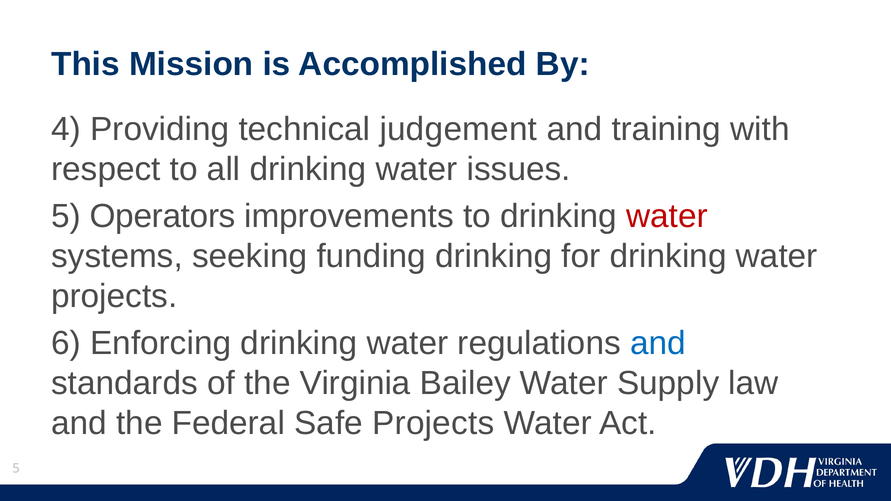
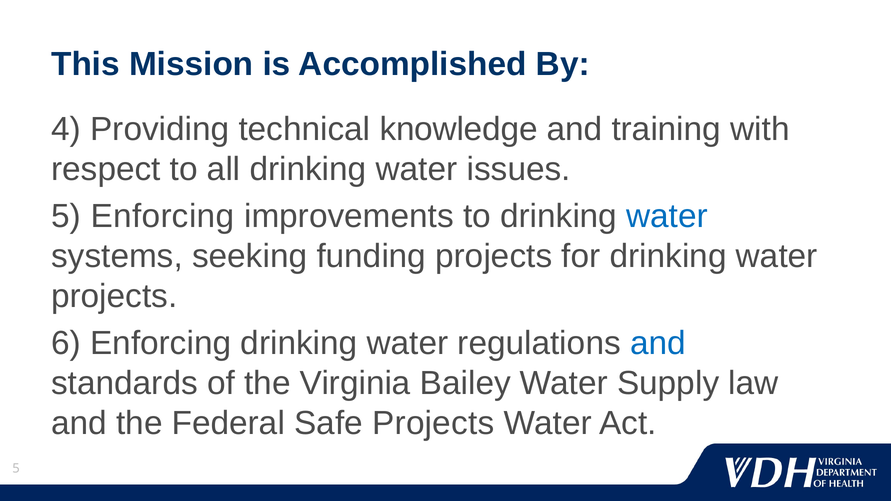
judgement: judgement -> knowledge (459, 129)
5 Operators: Operators -> Enforcing (162, 216)
water colour: red -> blue (667, 216)
funding drinking: drinking -> projects (494, 256)
